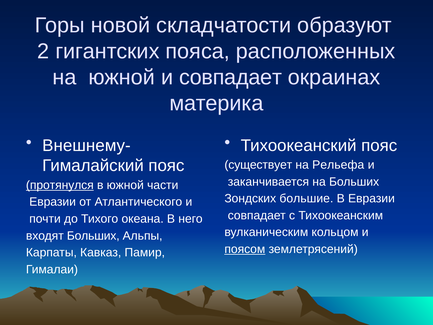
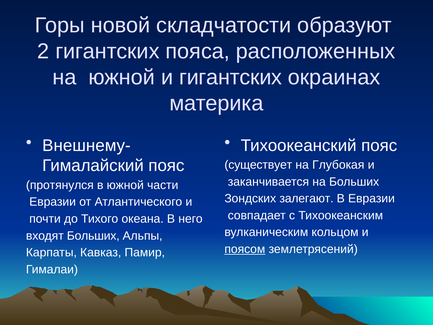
и совпадает: совпадает -> гигантских (231, 77)
Рельефа: Рельефа -> Глубокая (338, 165)
протянулся underline: present -> none (60, 185)
большие: большие -> залегают (307, 198)
